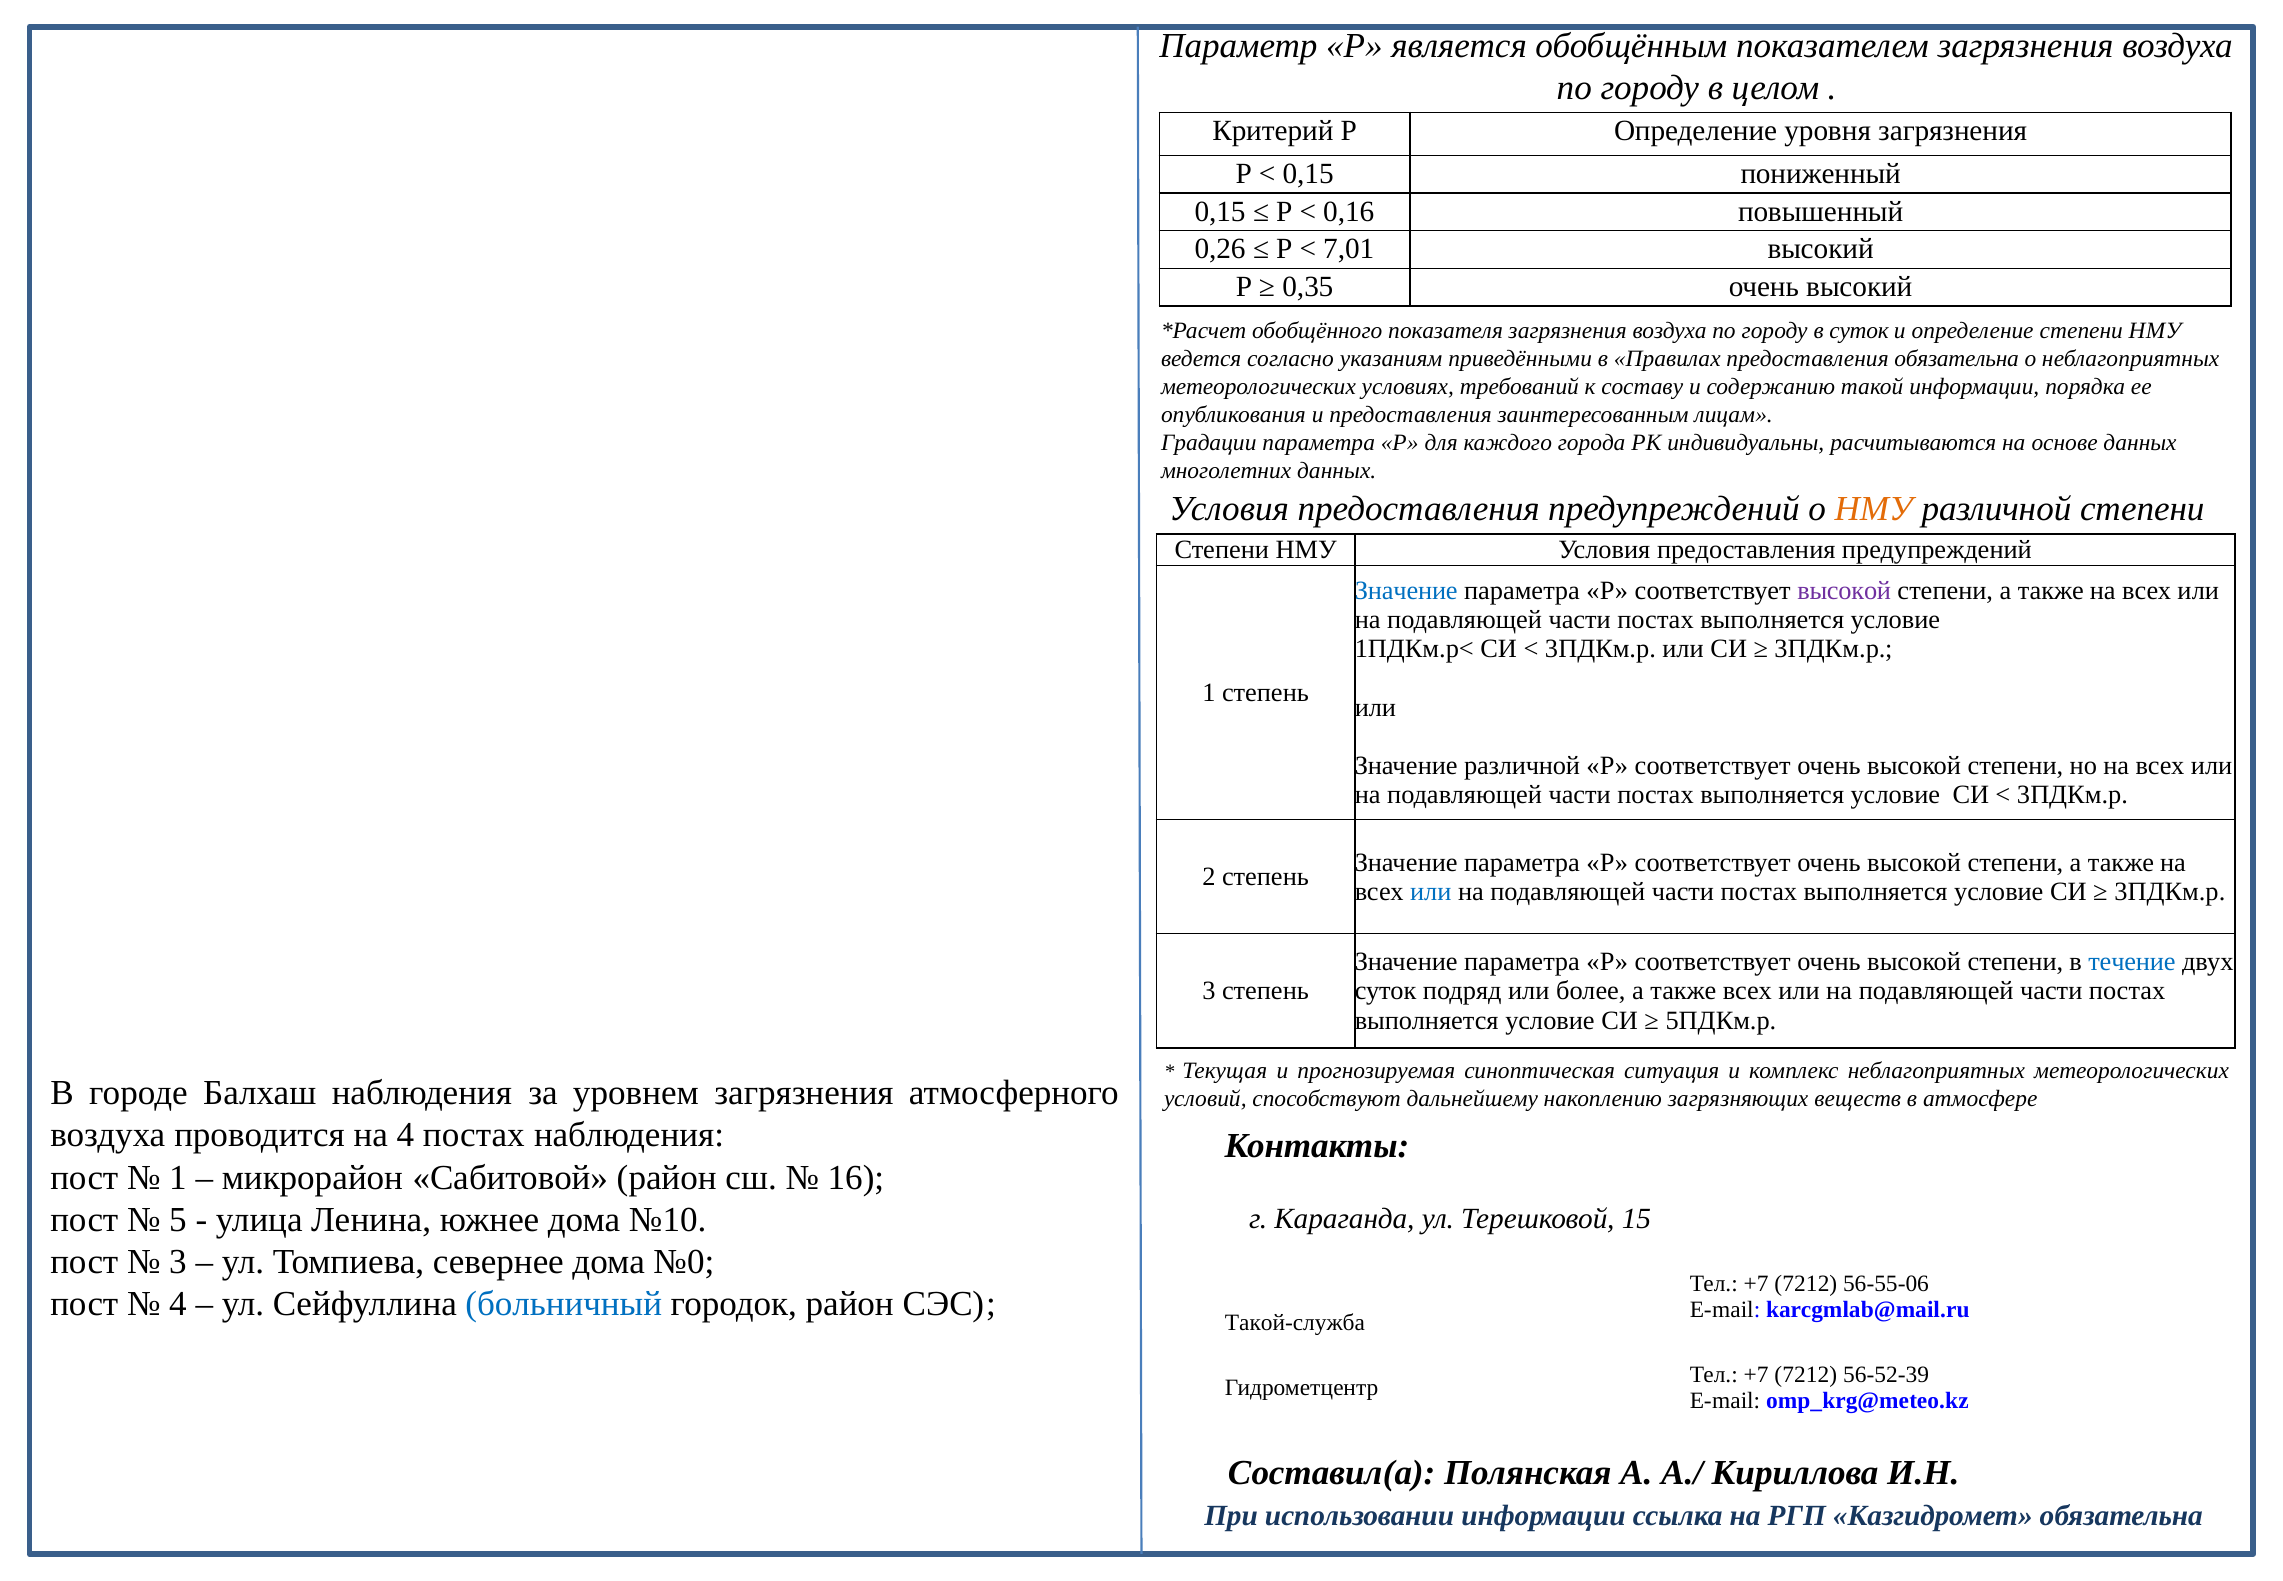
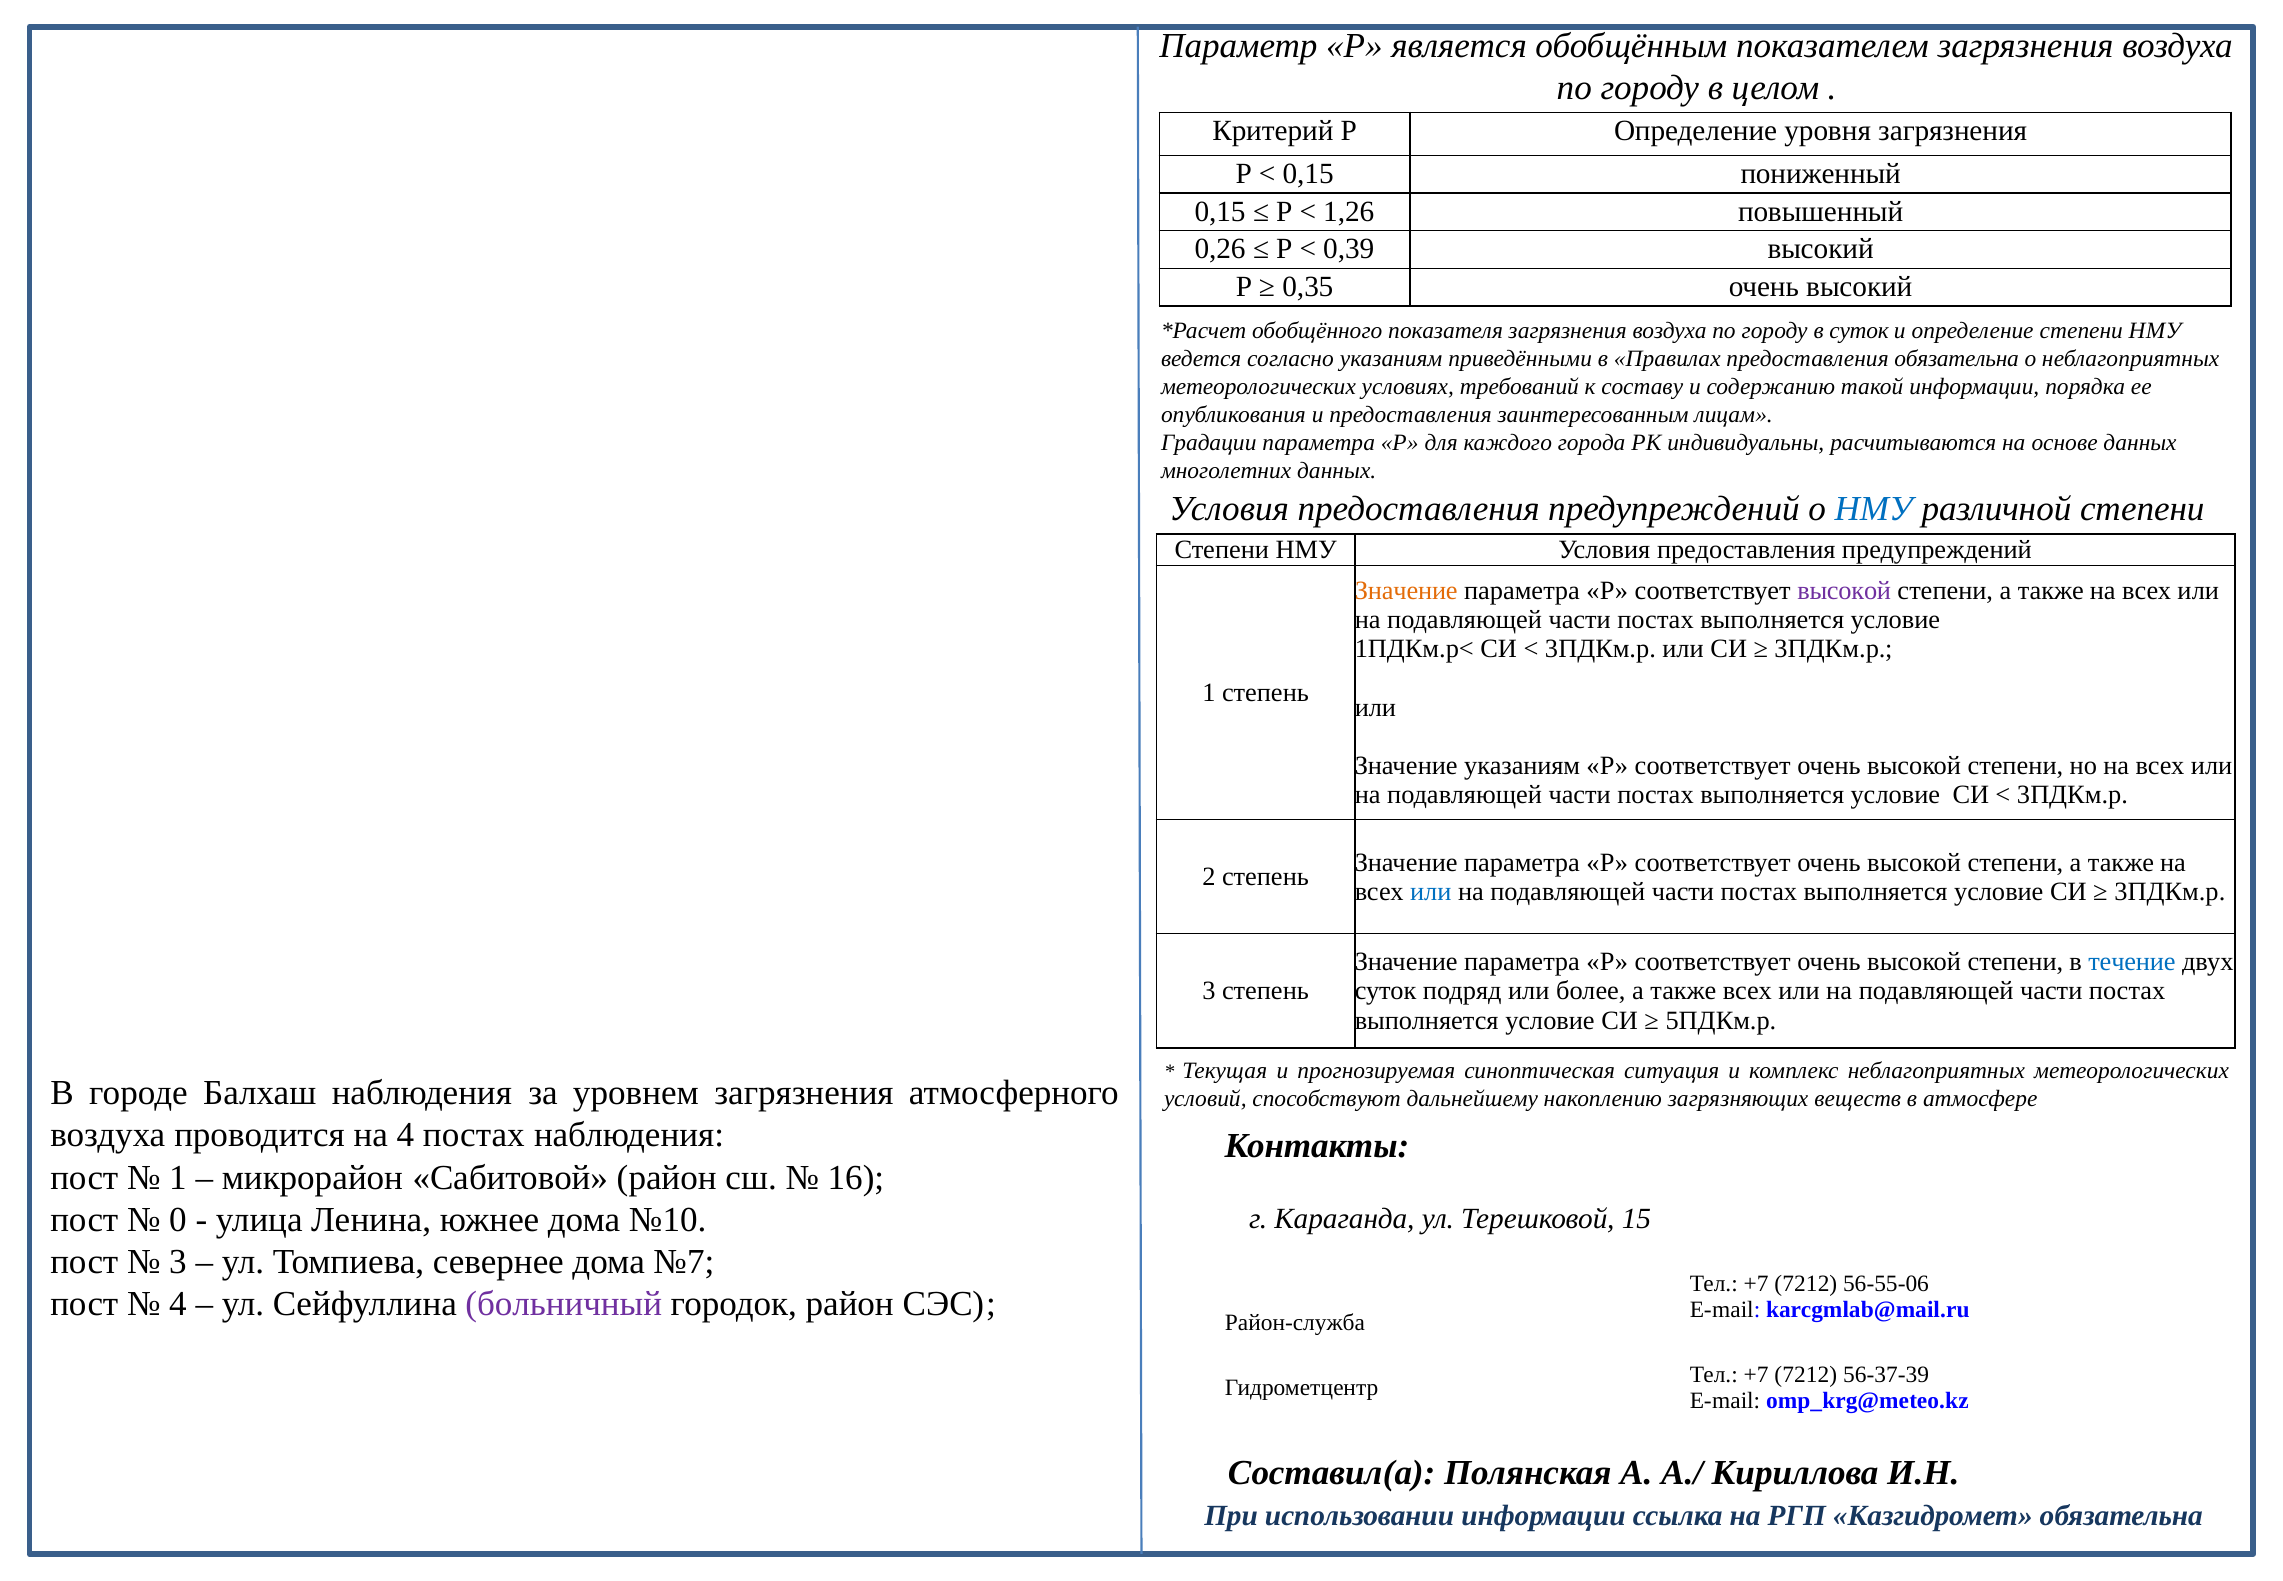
0,16: 0,16 -> 1,26 (1349, 212)
7,01: 7,01 -> 0,39 (1349, 249)
НМУ colour: orange -> blue (1874, 509)
Значение colour: blue -> orange (1406, 590)
Значение различной: различной -> указаниям (1522, 766)
5: 5 -> 0 (178, 1219)
№0: №0 -> №7 (684, 1261)
больничный colour: blue -> purple (564, 1304)
Такой-служба: Такой-служба -> Район-служба (1295, 1322)
56-52-39: 56-52-39 -> 56-37-39 (1886, 1375)
